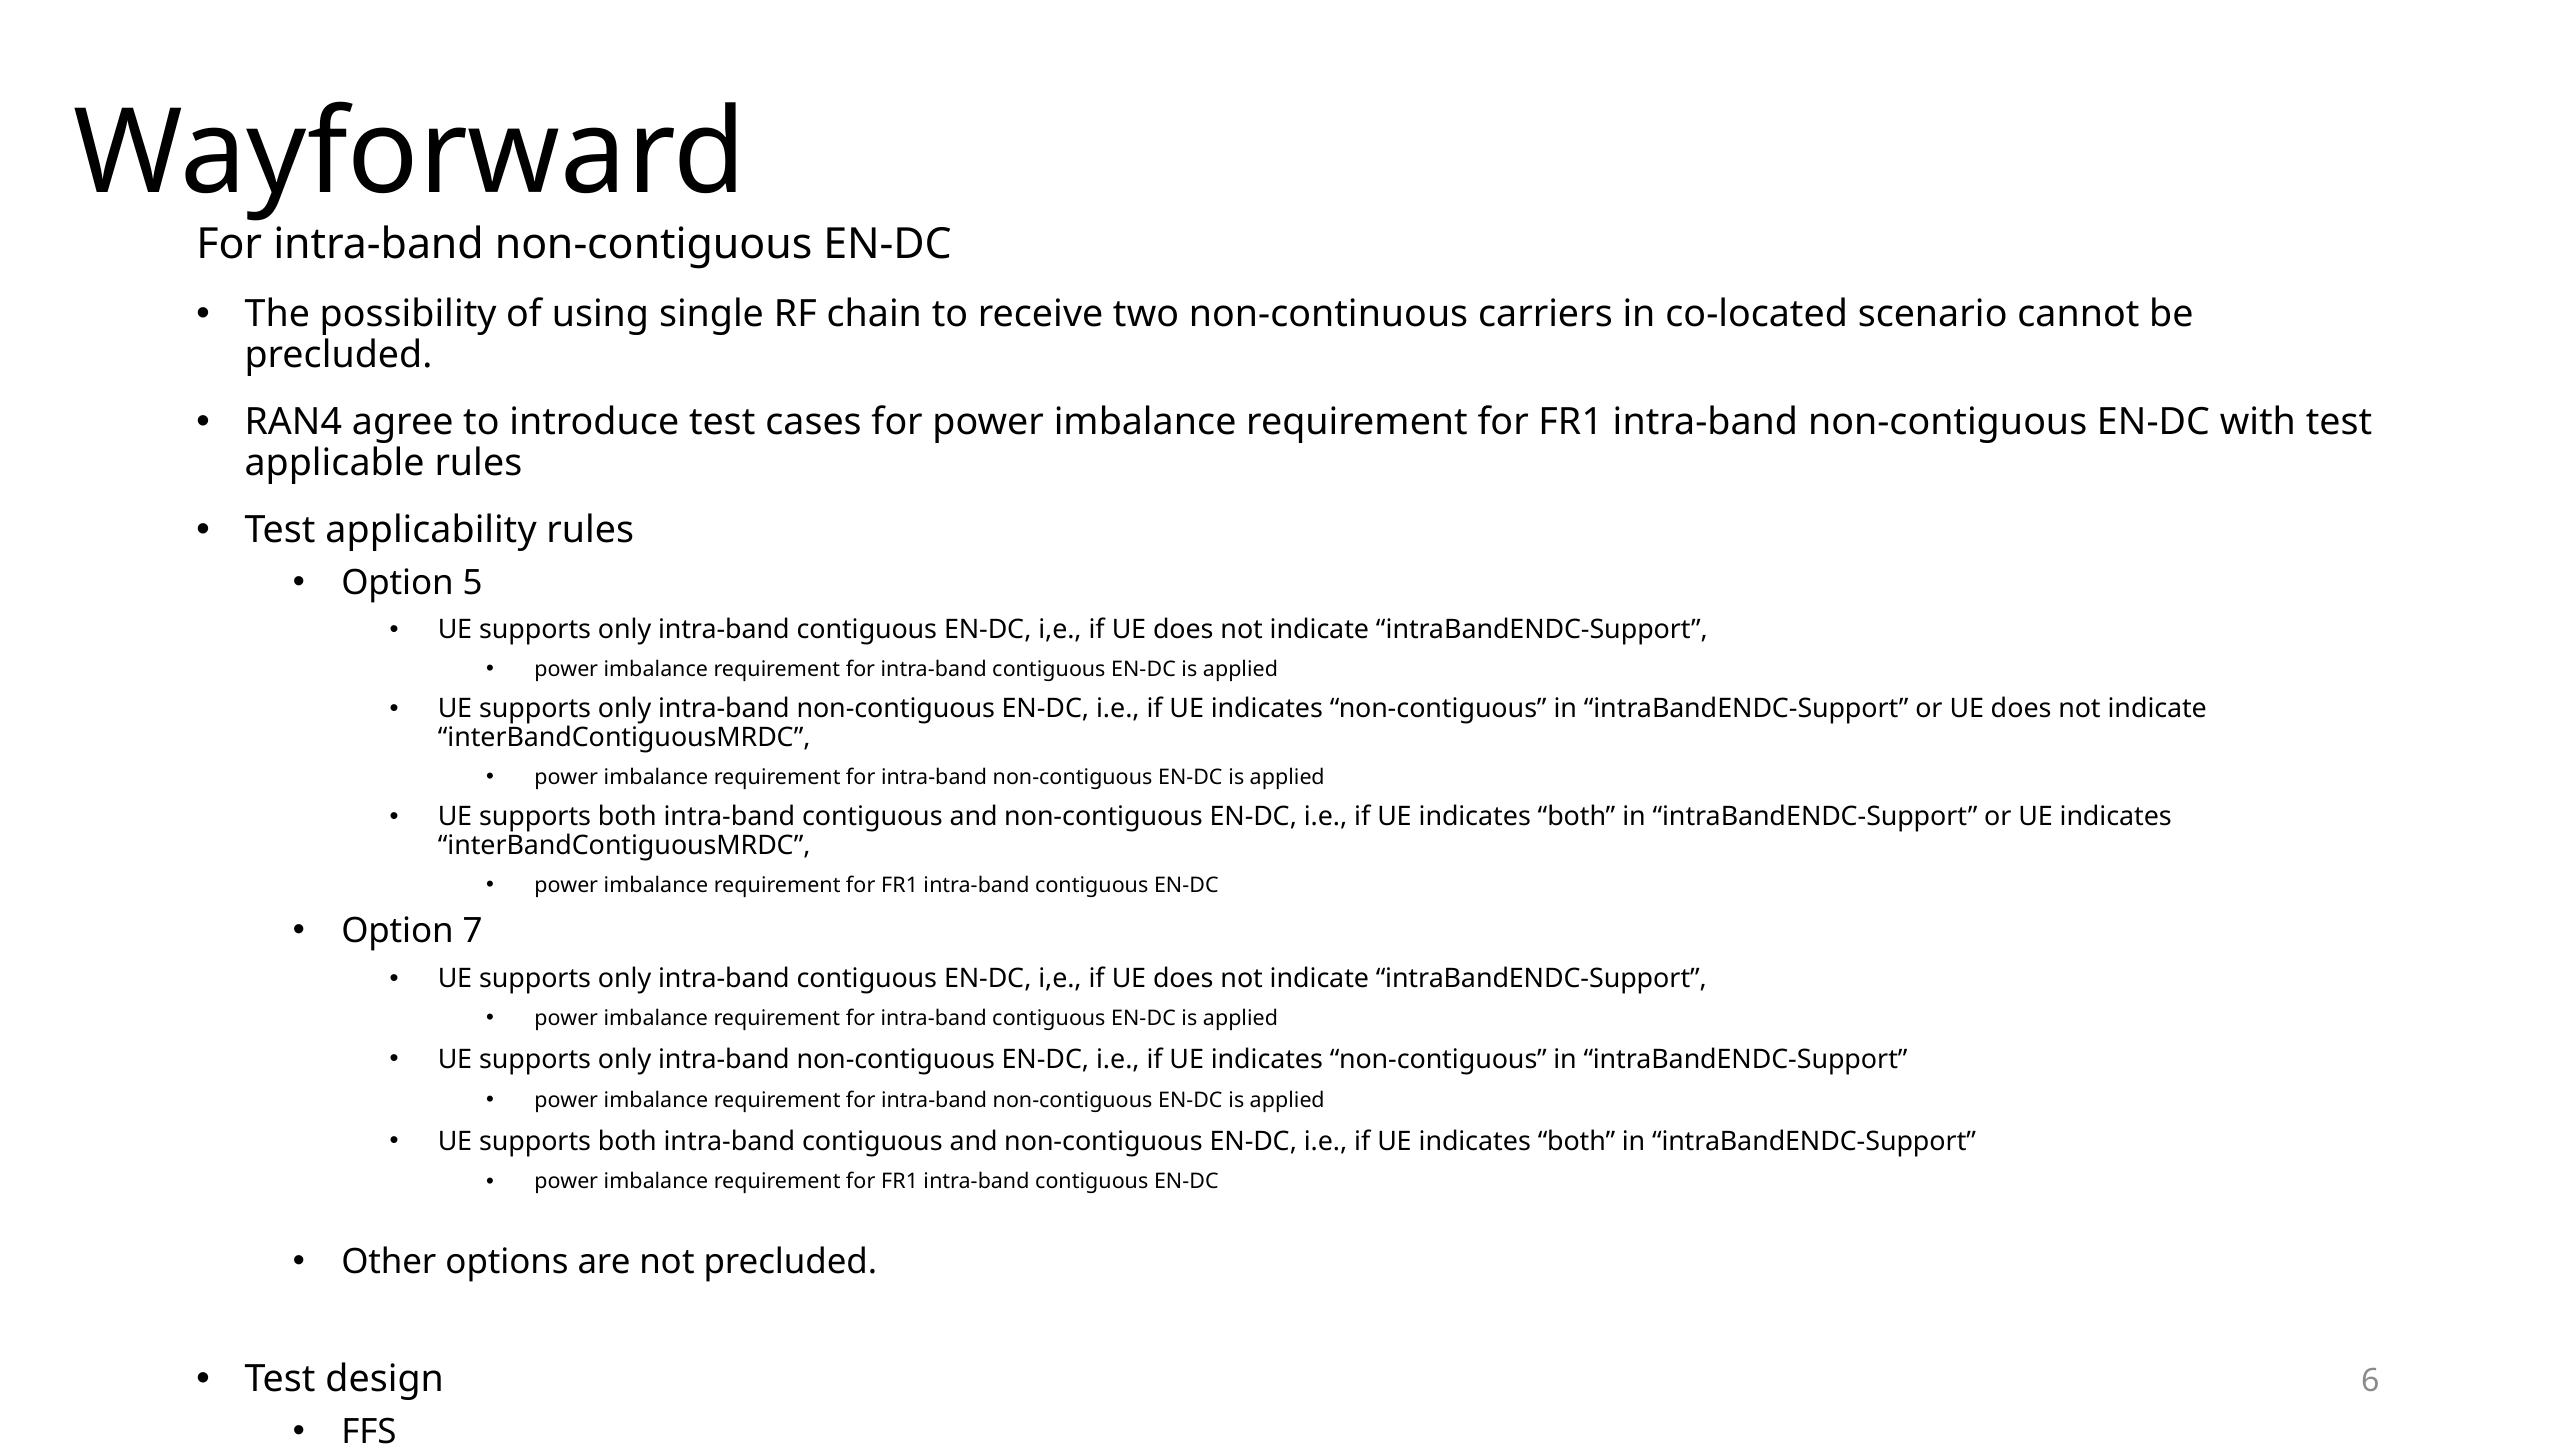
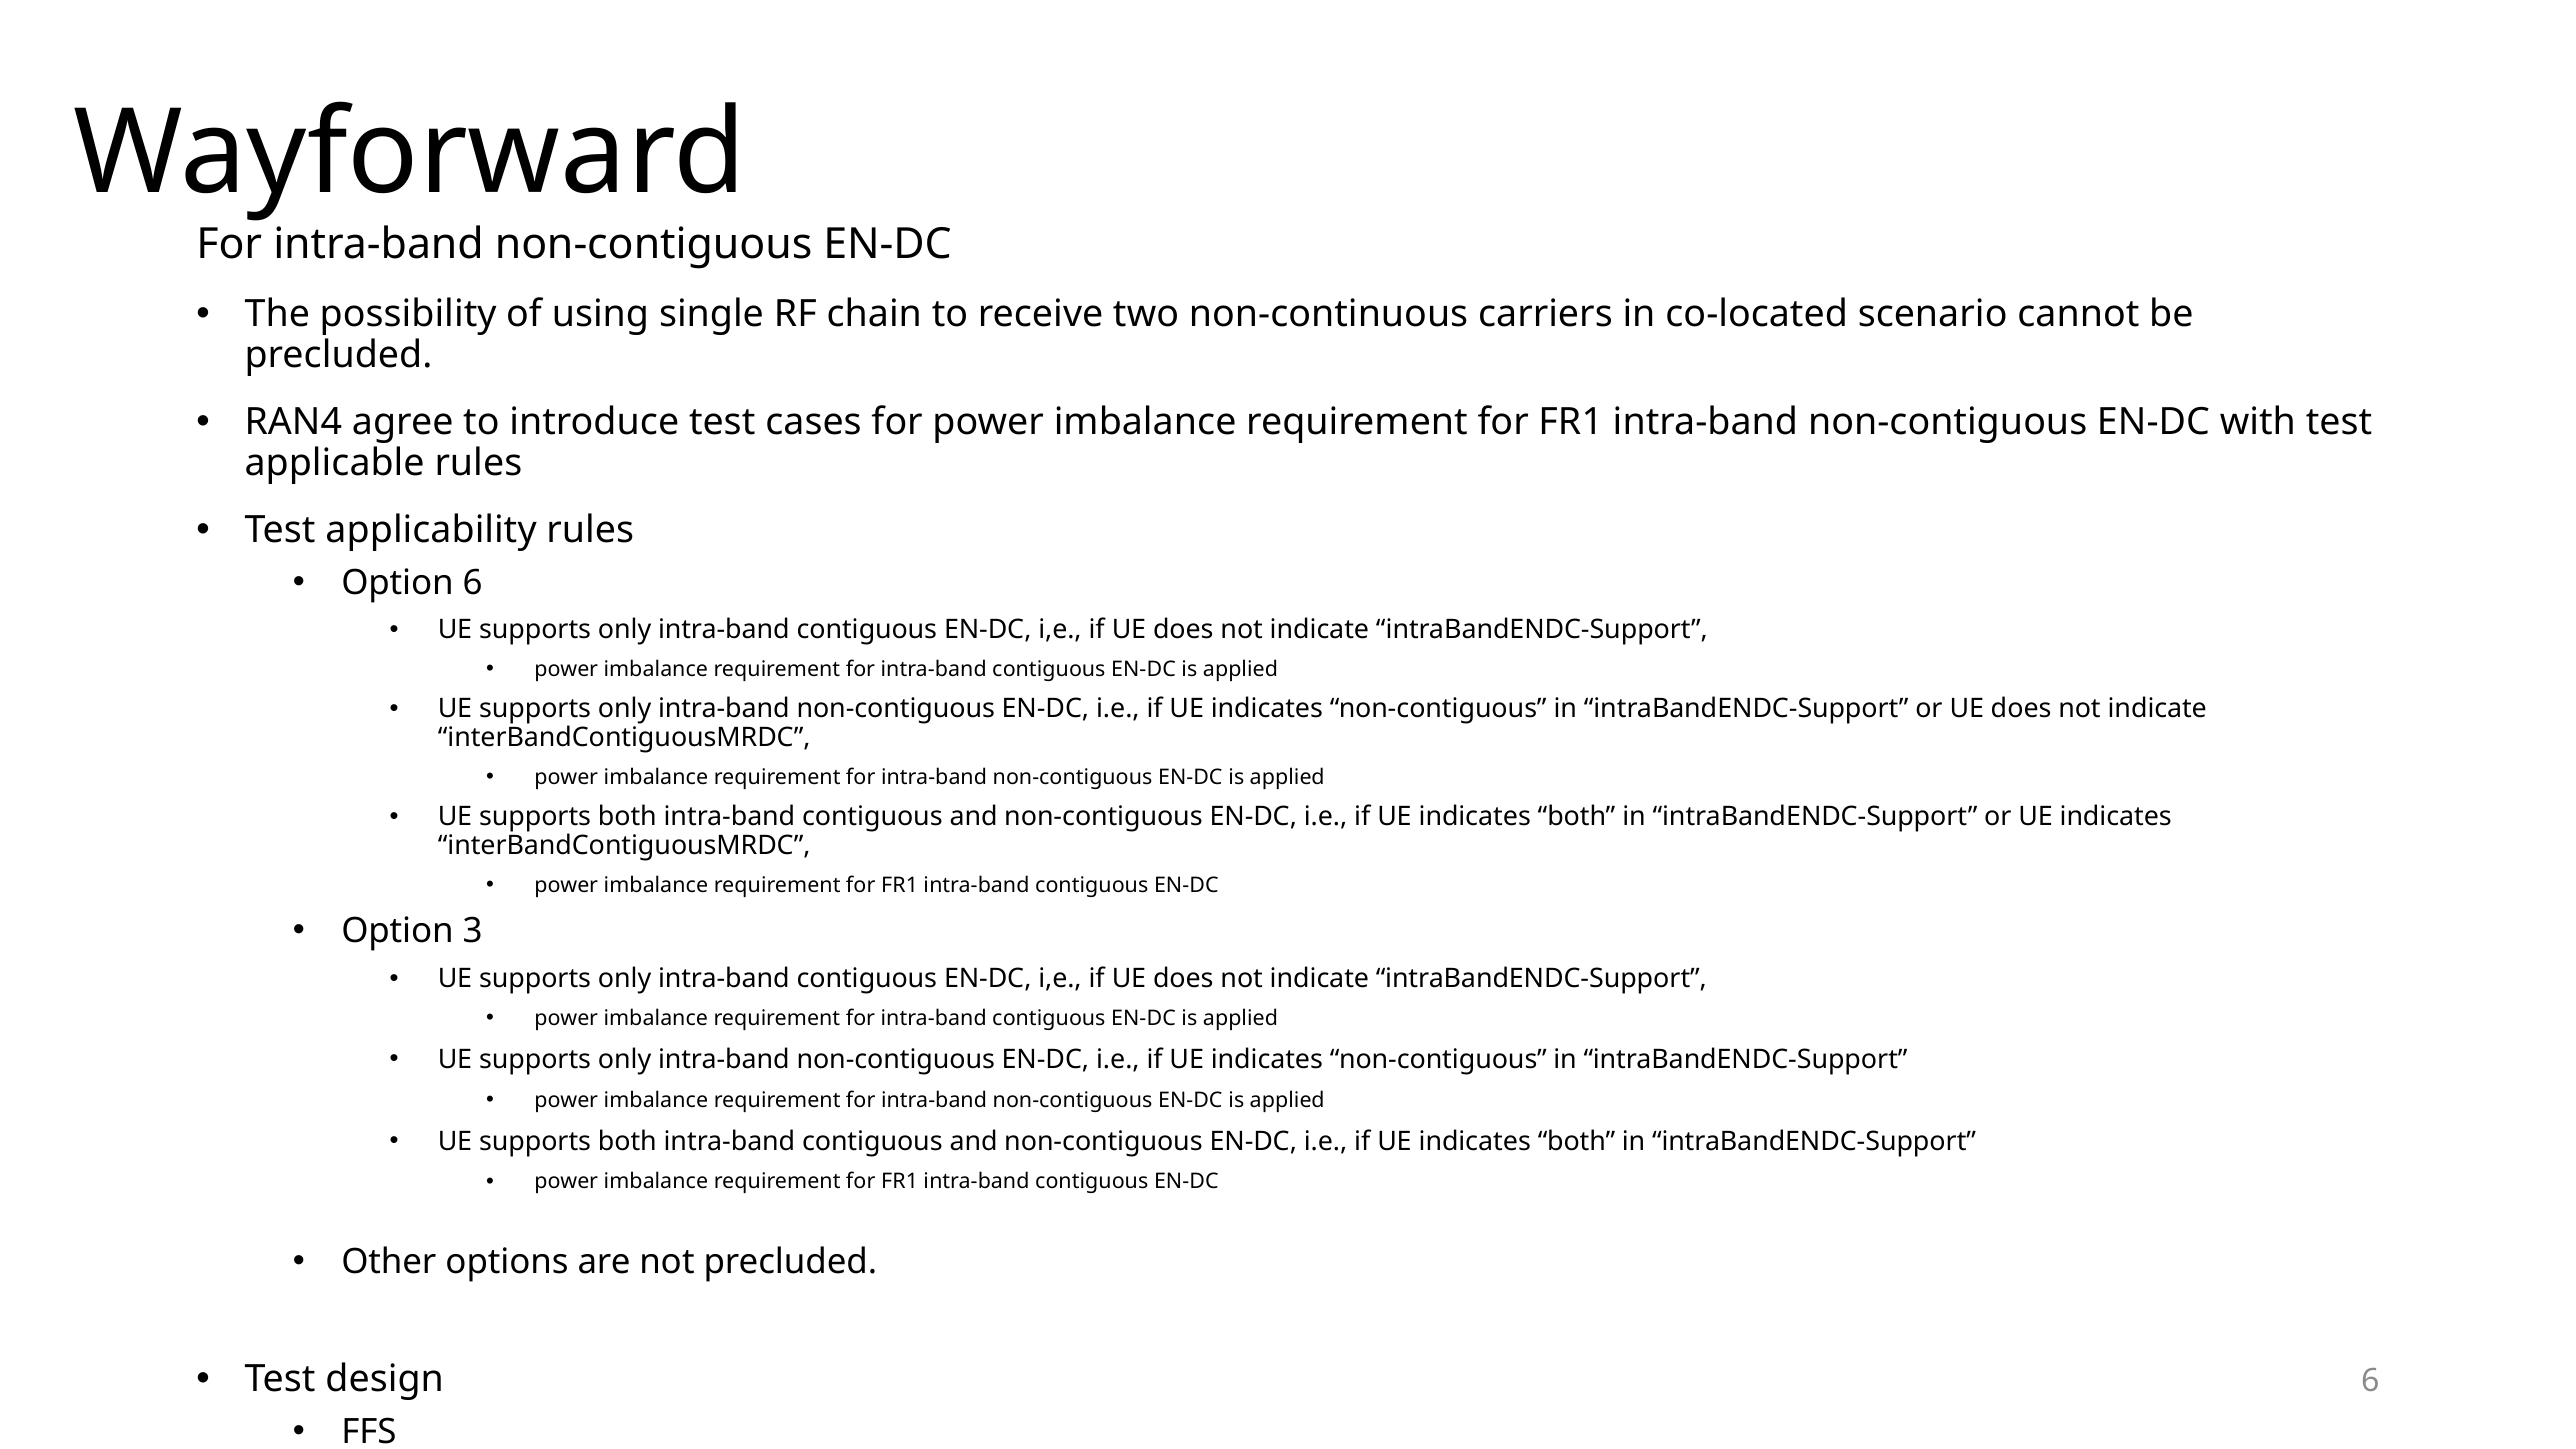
Option 5: 5 -> 6 (473, 583)
7: 7 -> 3 (473, 931)
